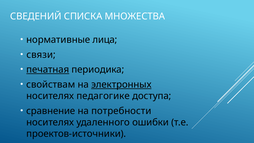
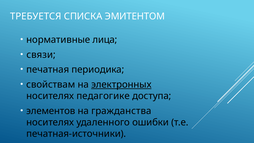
СВЕДЕНИЙ: СВЕДЕНИЙ -> ТРЕБУЕТСЯ (36, 16)
МНОЖЕСТВА: МНОЖЕСТВА -> ЭМИТЕНТОМ (135, 16)
печатная underline: present -> none (48, 70)
сравнение: сравнение -> элементов (51, 111)
потребности: потребности -> гражданства (121, 111)
проектов-источники: проектов-источники -> печатная-источники (76, 134)
